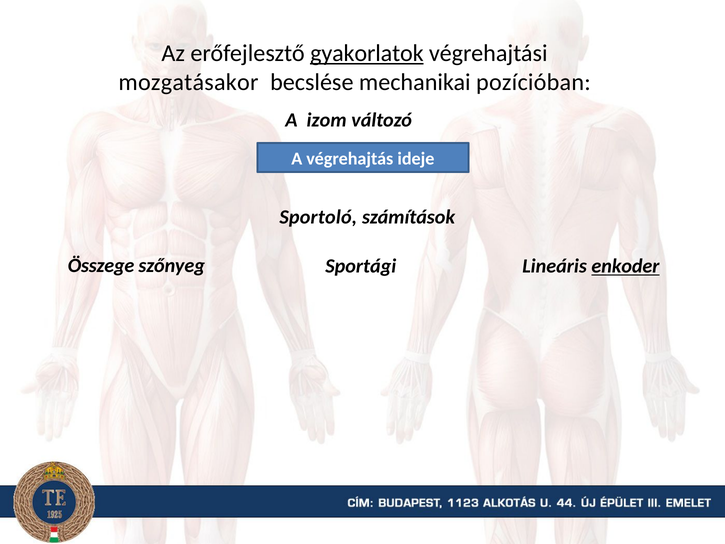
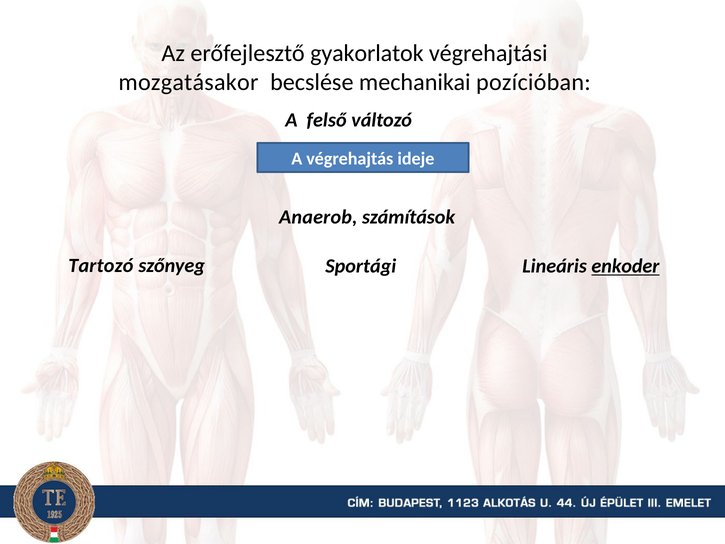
gyakorlatok underline: present -> none (367, 53)
izom: izom -> felső (327, 120)
Sportoló: Sportoló -> Anaerob (318, 217)
Összege: Összege -> Tartozó (101, 265)
